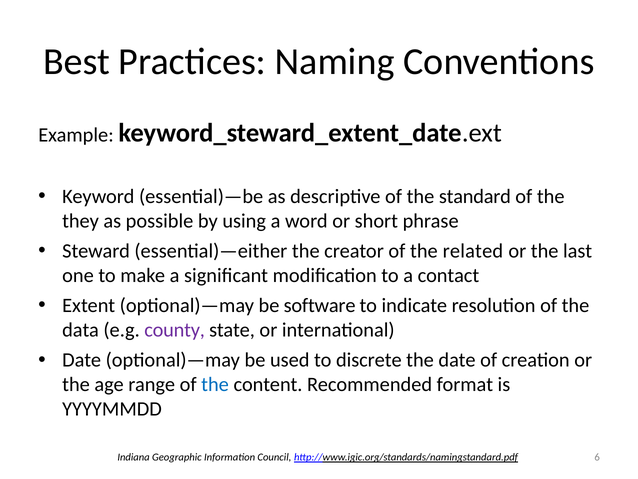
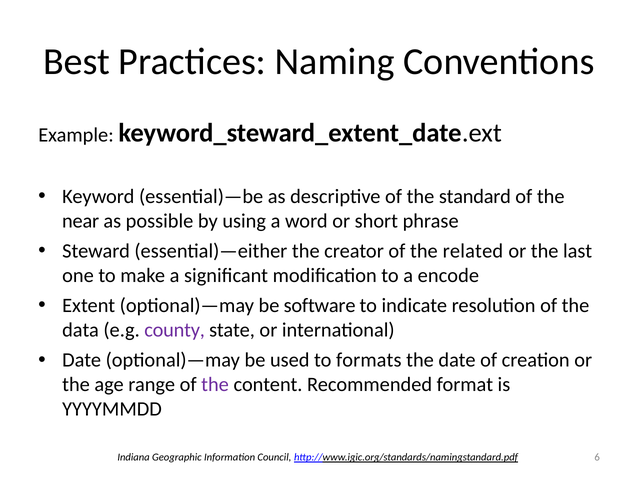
they: they -> near (81, 221)
contact: contact -> encode (448, 275)
discrete: discrete -> formats (369, 360)
the colour: blue -> purple (215, 384)
